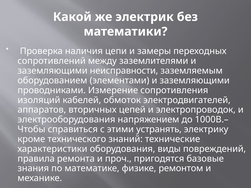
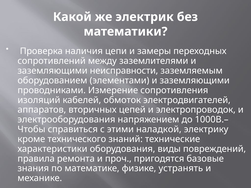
устранять: устранять -> наладкой (159, 129)
ремонтом: ремонтом -> устранять (181, 169)
